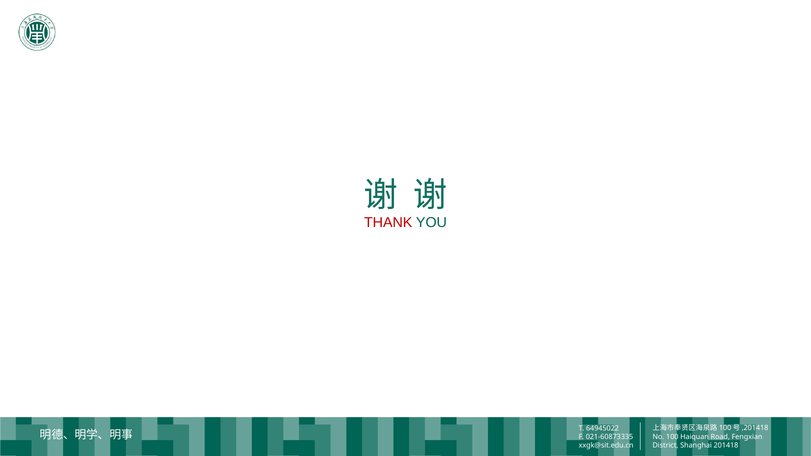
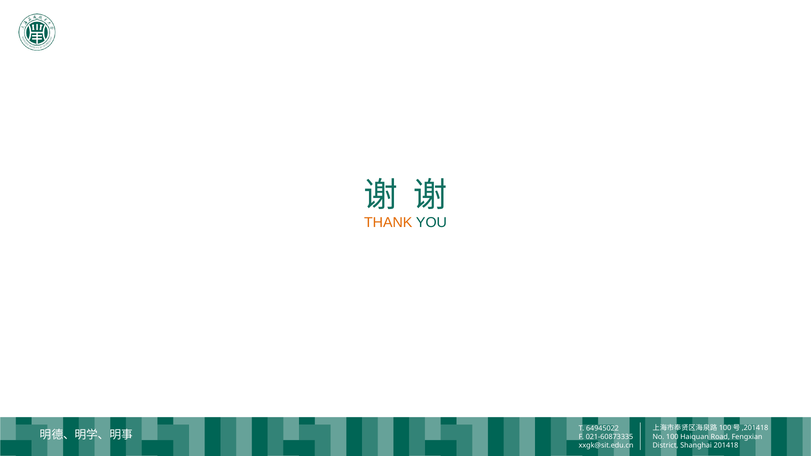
THANK colour: red -> orange (388, 223)
